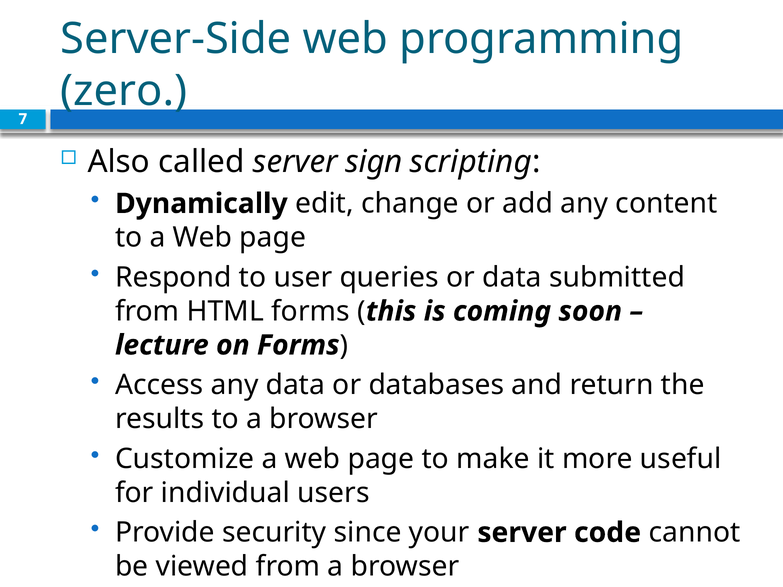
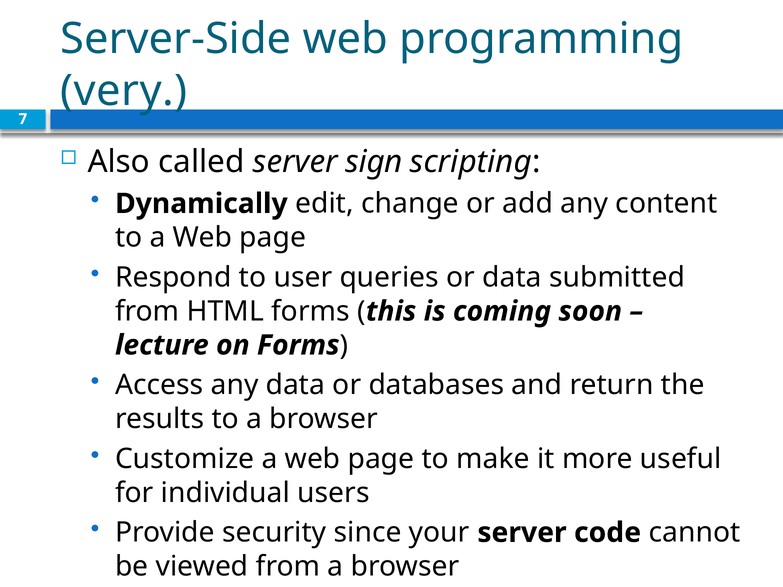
zero: zero -> very (124, 91)
